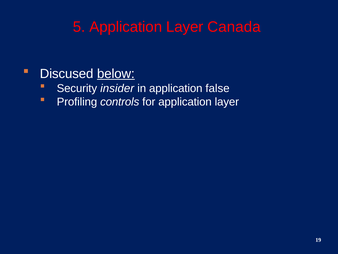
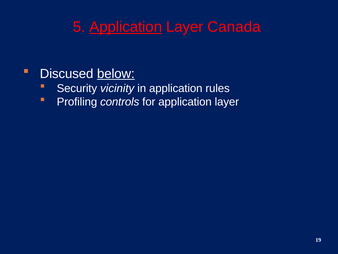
Application underline: none -> present (126, 27)
insider: insider -> vicinity (117, 88)
false: false -> rules (218, 88)
